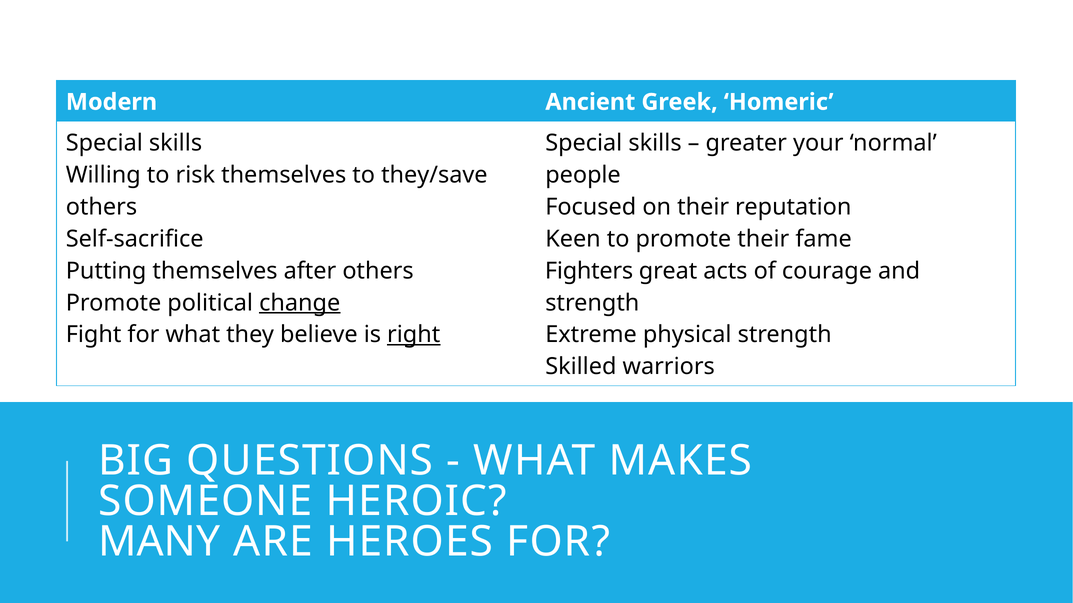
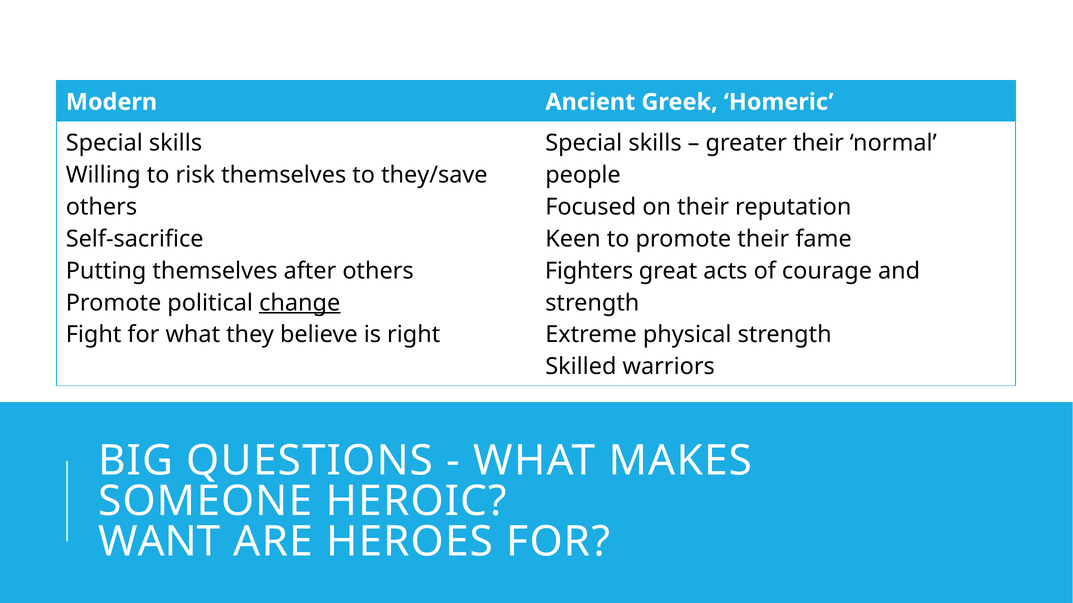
greater your: your -> their (818, 143)
right underline: present -> none (414, 335)
MANY: MANY -> WANT (159, 542)
